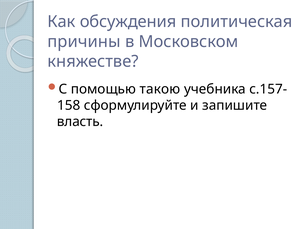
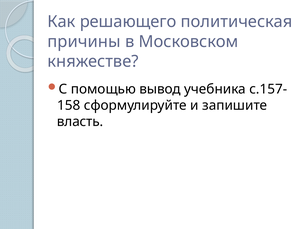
обсуждения: обсуждения -> решающего (128, 22)
такою: такою -> вывод (160, 89)
